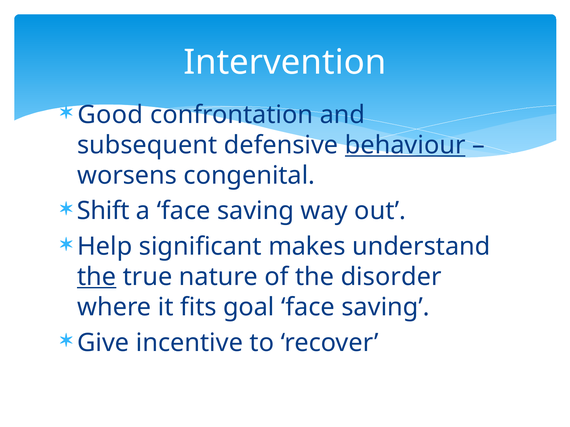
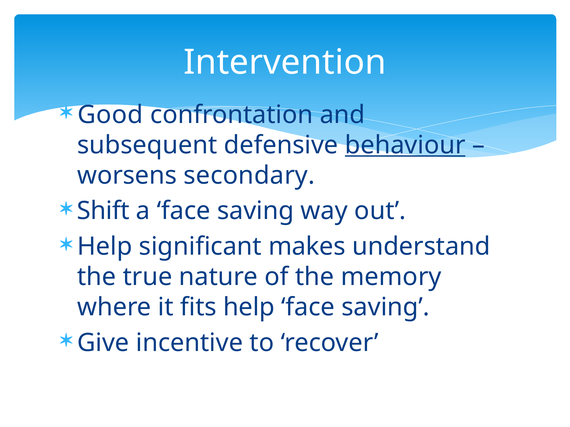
congenital: congenital -> secondary (249, 176)
the underline: present -> none (97, 277)
disorder: disorder -> memory (391, 277)
fits goal: goal -> help (249, 308)
